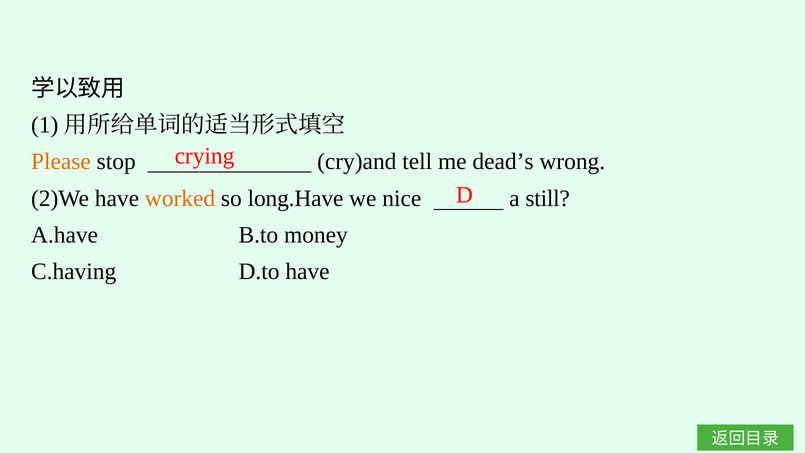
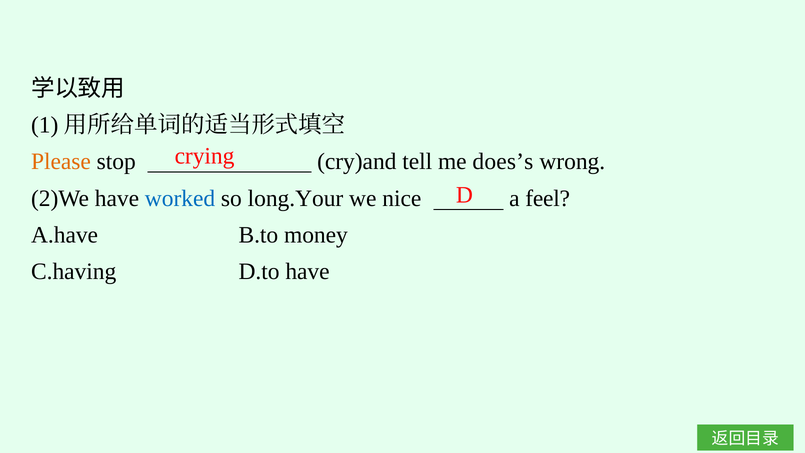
dead’s: dead’s -> does’s (503, 162)
worked colour: orange -> blue (180, 198)
long.Have: long.Have -> long.Your (296, 198)
still: still -> feel (548, 198)
